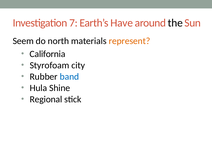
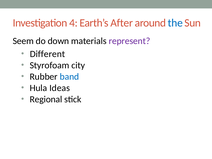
7: 7 -> 4 (73, 23)
Have: Have -> After (122, 23)
the colour: black -> blue (175, 23)
north: north -> down (58, 41)
represent colour: orange -> purple (129, 41)
California: California -> Different (47, 54)
Shine: Shine -> Ideas (60, 88)
